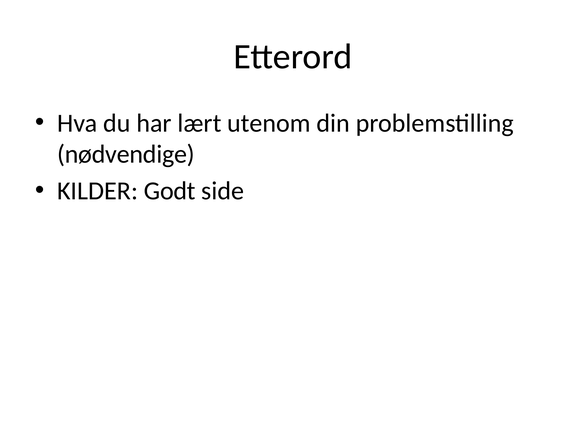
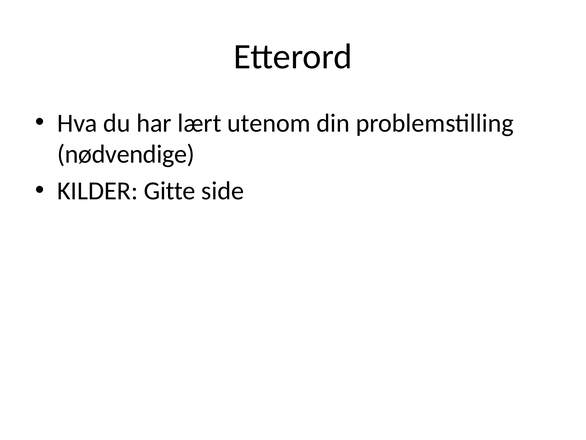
Godt: Godt -> Gitte (170, 191)
